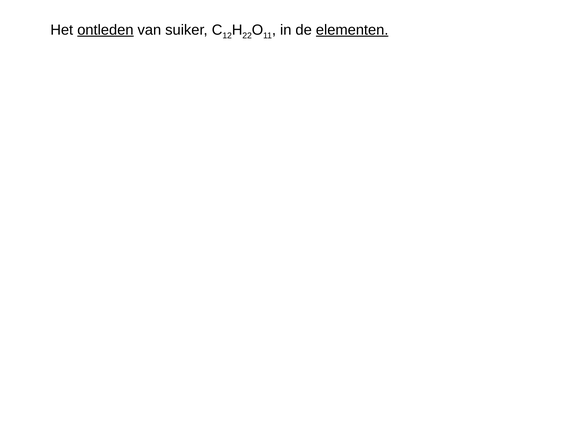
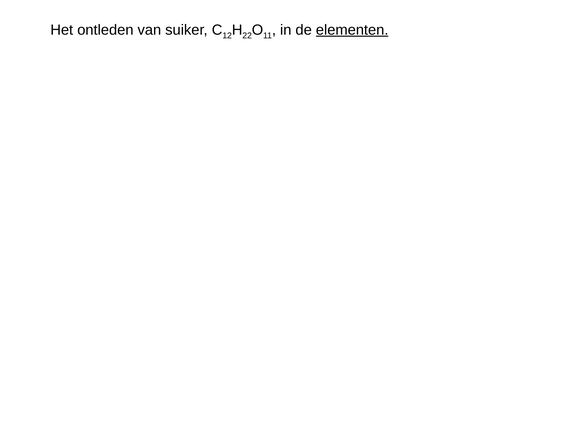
ontleden underline: present -> none (105, 30)
